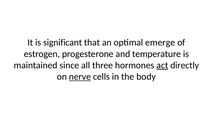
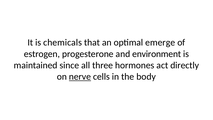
significant: significant -> chemicals (63, 42)
temperature: temperature -> environment (157, 54)
act underline: present -> none (162, 65)
